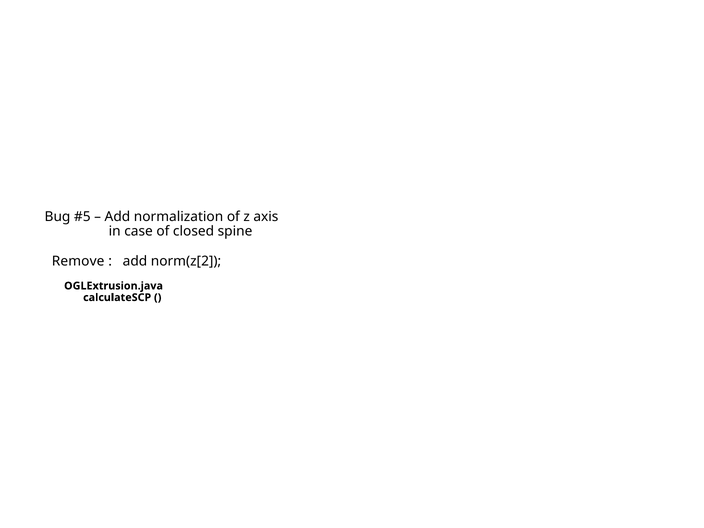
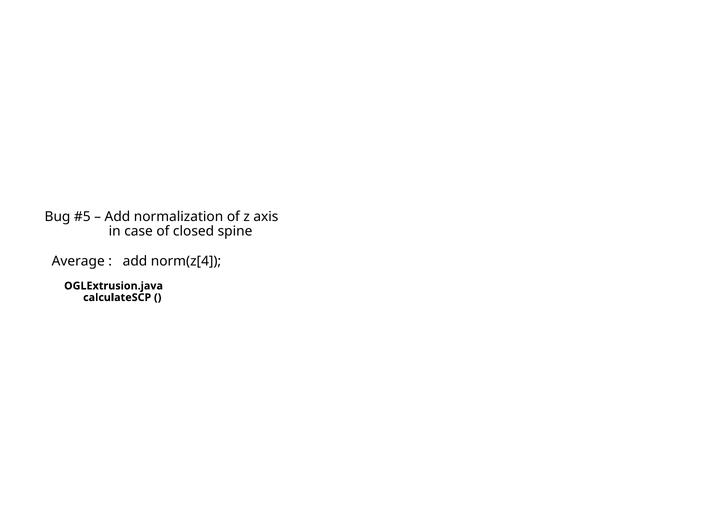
Remove: Remove -> Average (78, 261)
norm(z[2: norm(z[2 -> norm(z[4 (186, 261)
